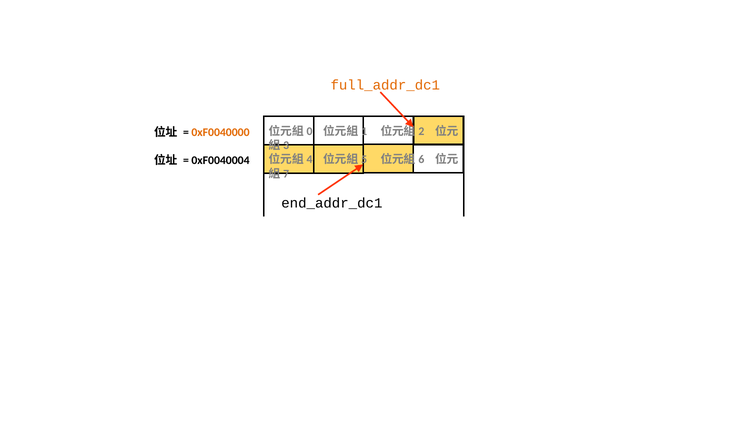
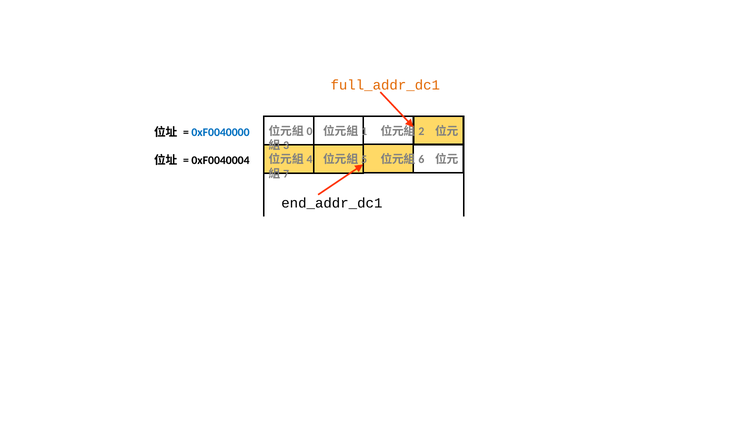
0xF0040000 colour: orange -> blue (220, 132)
